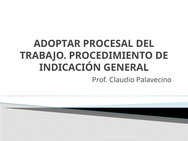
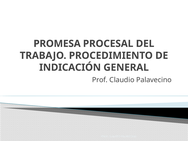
ADOPTAR: ADOPTAR -> PROMESA (57, 44)
